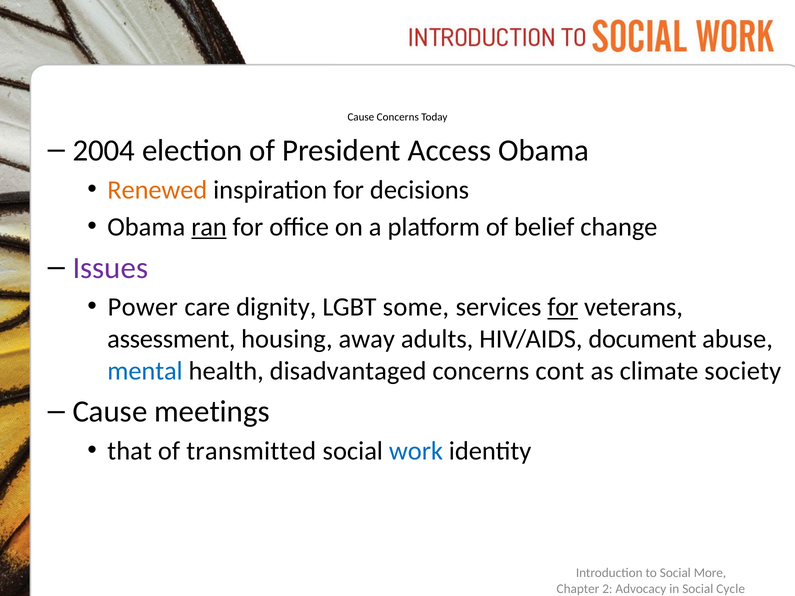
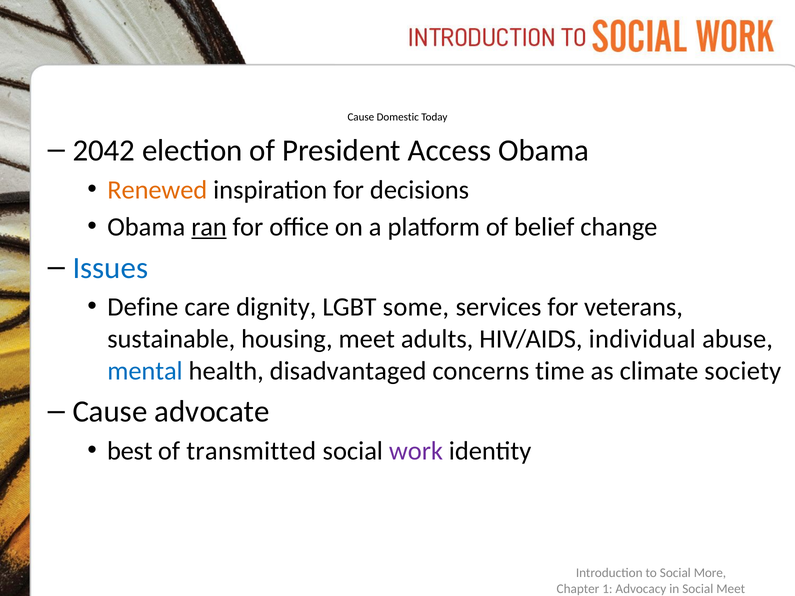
Cause Concerns: Concerns -> Domestic (398, 117)
2004: 2004 -> 2042 (104, 151)
Issues colour: purple -> blue (110, 268)
Power: Power -> Define (143, 307)
for underline: present -> none (563, 307)
assessment: assessment -> sustainable (171, 339)
housing away: away -> meet (367, 339)
document: document -> individual (642, 339)
cont: cont -> time (560, 371)
meetings: meetings -> advocate (212, 412)
that: that -> best (130, 451)
work colour: blue -> purple (416, 451)
2: 2 -> 1 (607, 589)
Social Cycle: Cycle -> Meet (731, 589)
